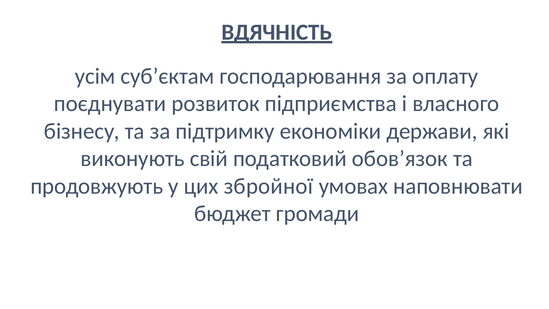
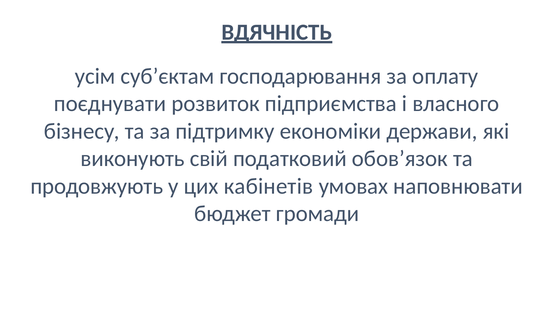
збройної: збройної -> кабінетів (268, 186)
